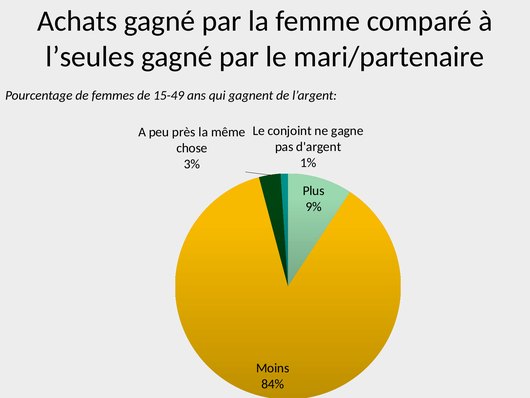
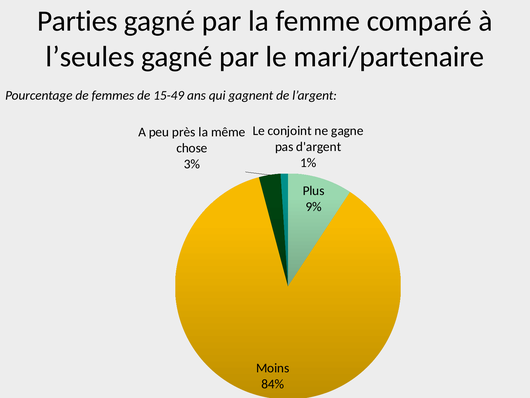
Achats: Achats -> Parties (77, 21)
